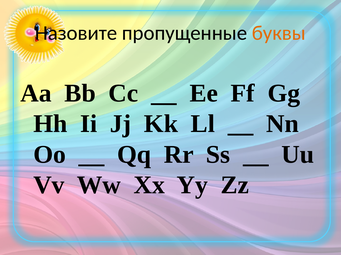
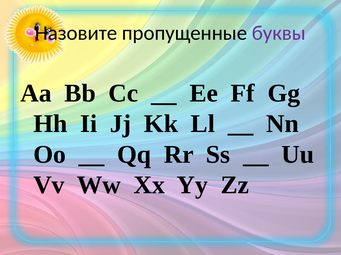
буквы colour: orange -> purple (279, 33)
